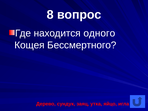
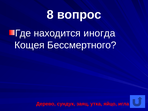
одного: одного -> иногда (99, 33)
